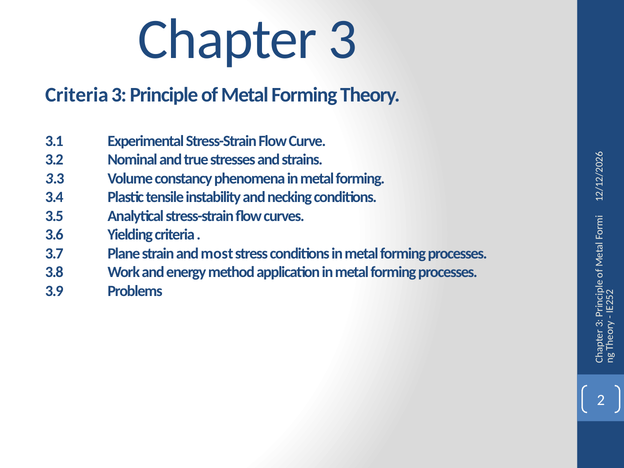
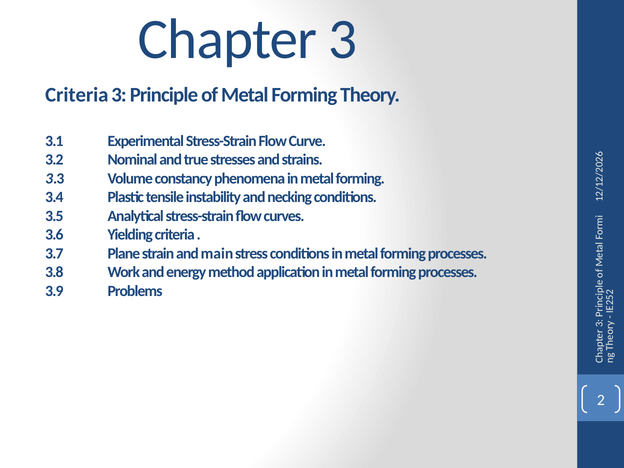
most: most -> main (217, 253)
